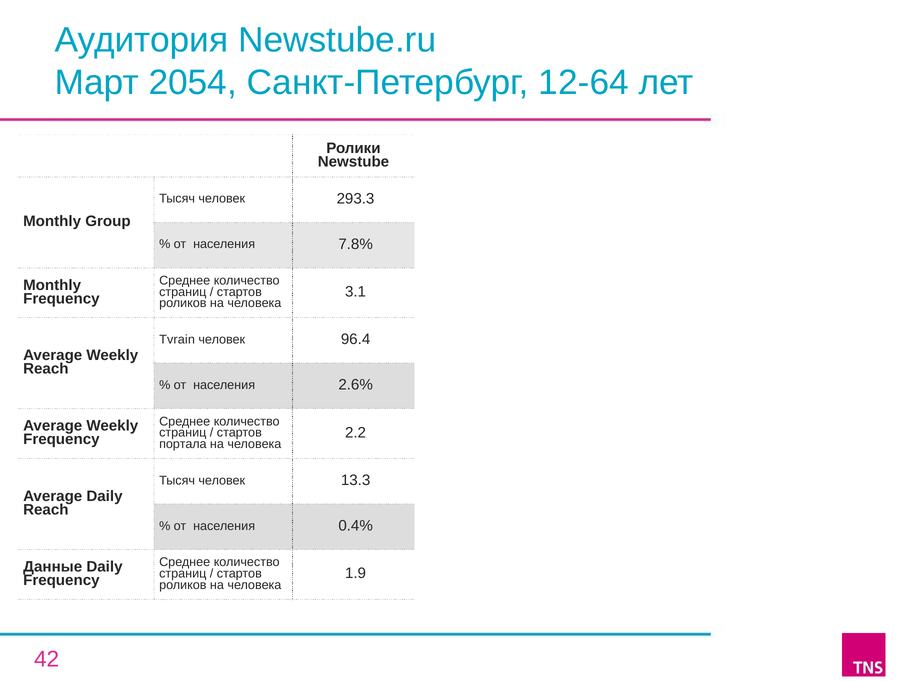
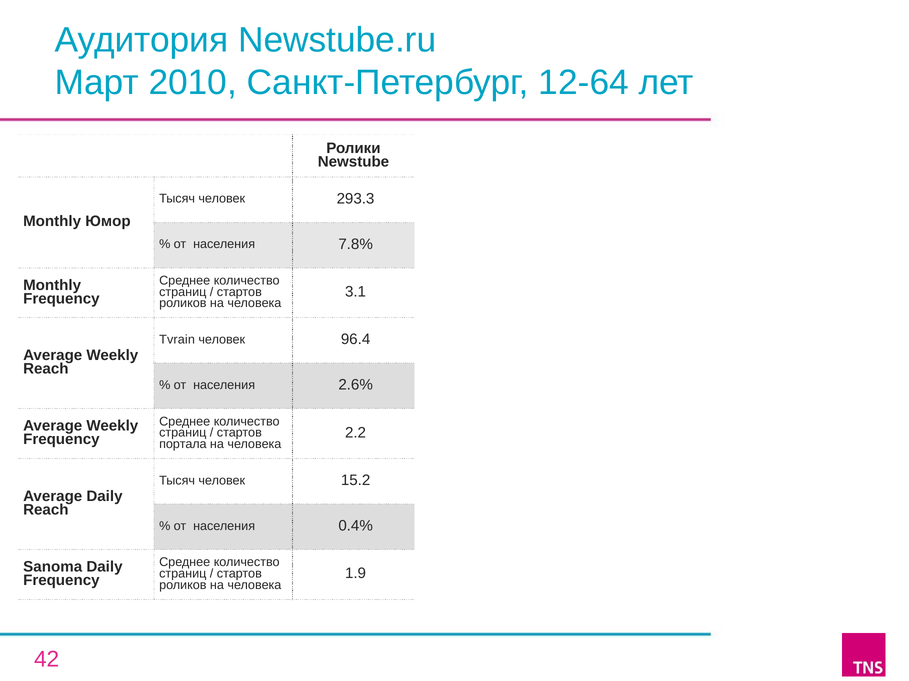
2054: 2054 -> 2010 (193, 83)
Group: Group -> Юмор (108, 222)
13.3: 13.3 -> 15.2 (356, 481)
Данные: Данные -> Sanoma (53, 567)
